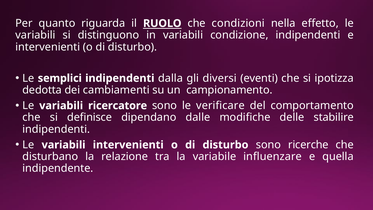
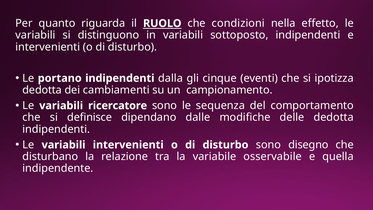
condizione: condizione -> sottoposto (239, 35)
semplici: semplici -> portano (60, 78)
diversi: diversi -> cinque (220, 78)
verificare: verificare -> sequenza (220, 106)
delle stabilire: stabilire -> dedotta (334, 117)
ricerche: ricerche -> disegno (308, 145)
influenzare: influenzare -> osservabile (273, 156)
